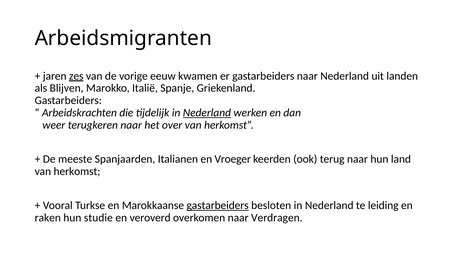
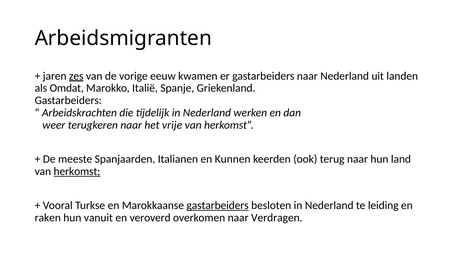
Blijven: Blijven -> Omdat (67, 88)
Nederland underline: present -> none (207, 113)
over: over -> vrije (172, 125)
Vroeger: Vroeger -> Kunnen (233, 159)
herkomst underline: none -> present (77, 171)
studie: studie -> vanuit (98, 218)
